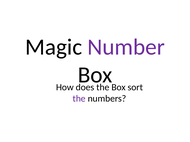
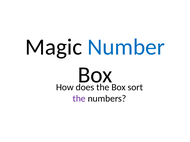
Number colour: purple -> blue (126, 47)
